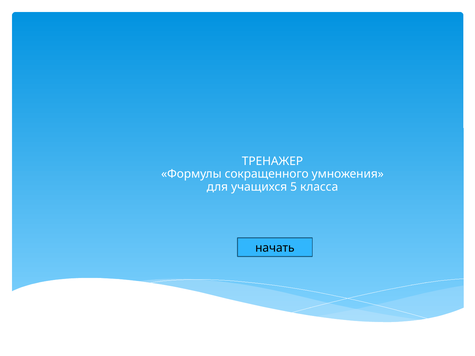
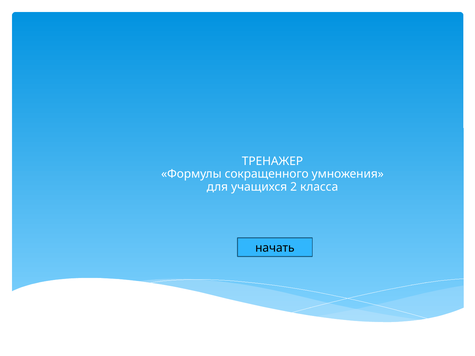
5: 5 -> 2 (294, 187)
